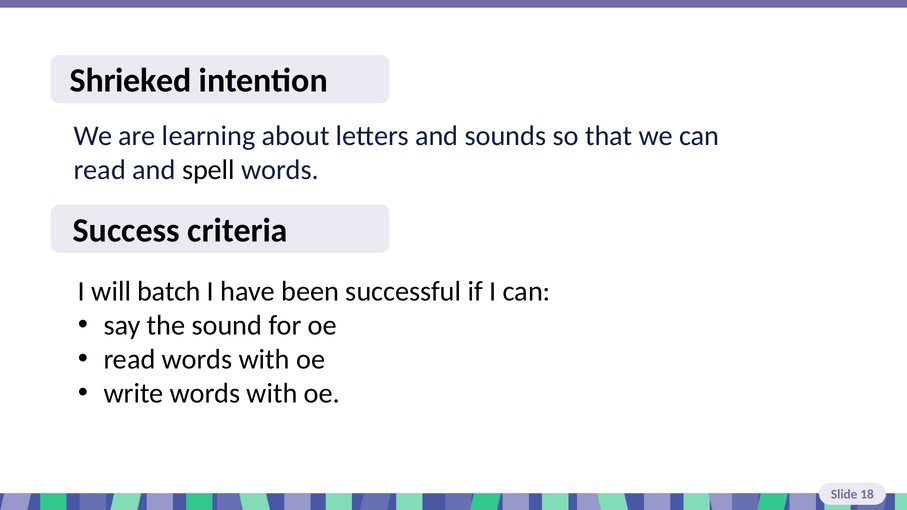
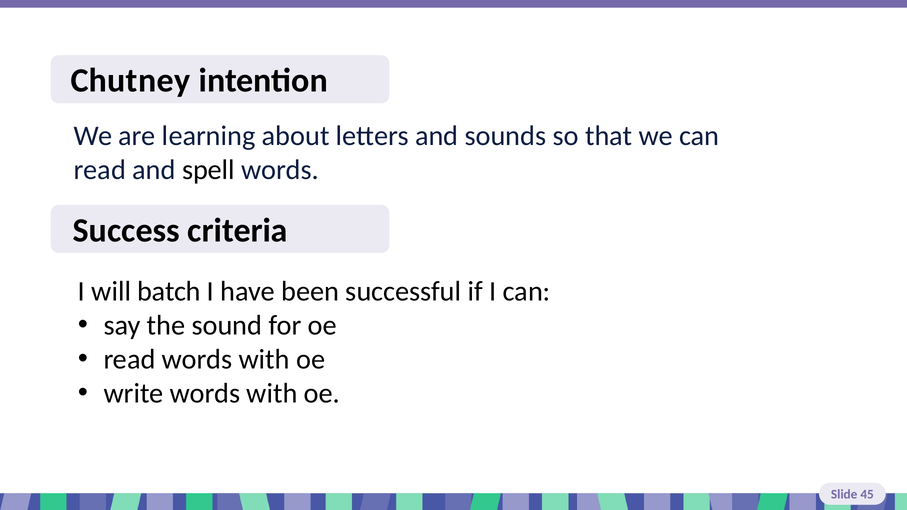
Shrieked: Shrieked -> Chutney (130, 81)
18: 18 -> 45 (867, 495)
